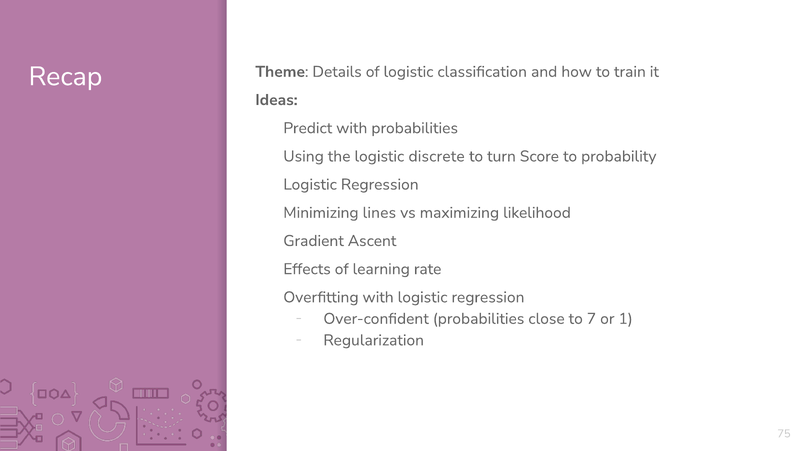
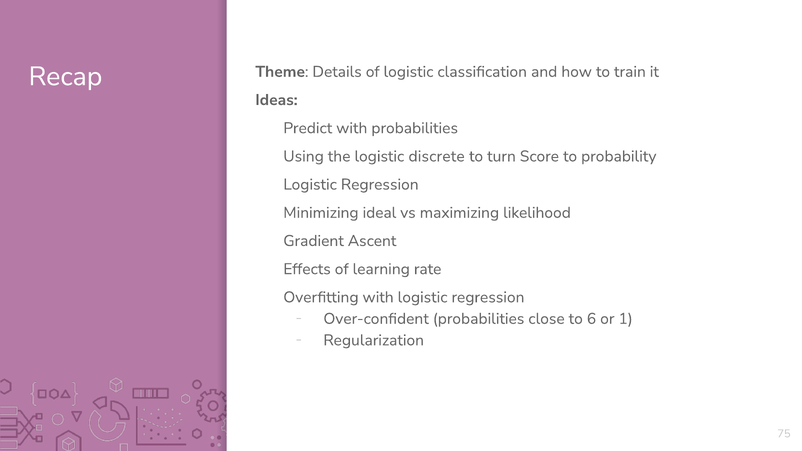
lines: lines -> ideal (379, 213)
7: 7 -> 6 (591, 319)
